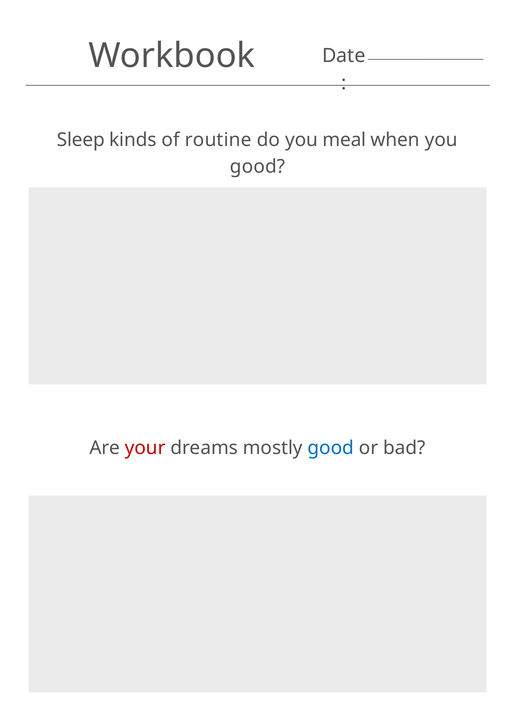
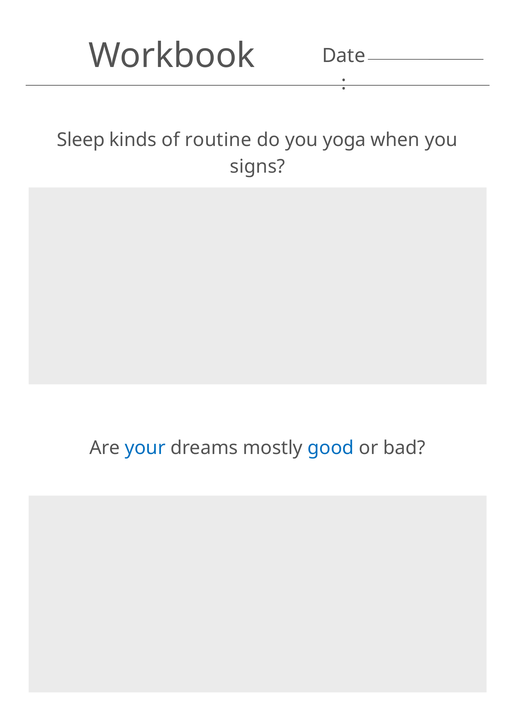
meal: meal -> yoga (344, 140)
good: good -> signs (258, 167)
your colour: red -> blue (145, 448)
